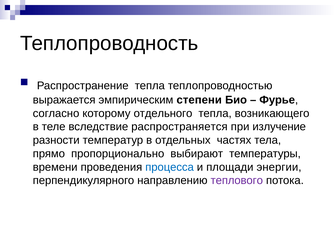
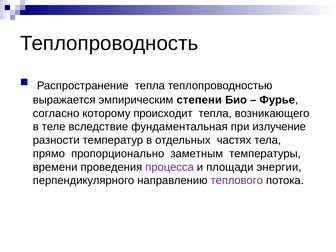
отдельного: отдельного -> происходит (163, 113)
распространяется: распространяется -> фундаментальная (179, 127)
выбирают: выбирают -> заметным (197, 154)
процесса colour: blue -> purple (170, 167)
